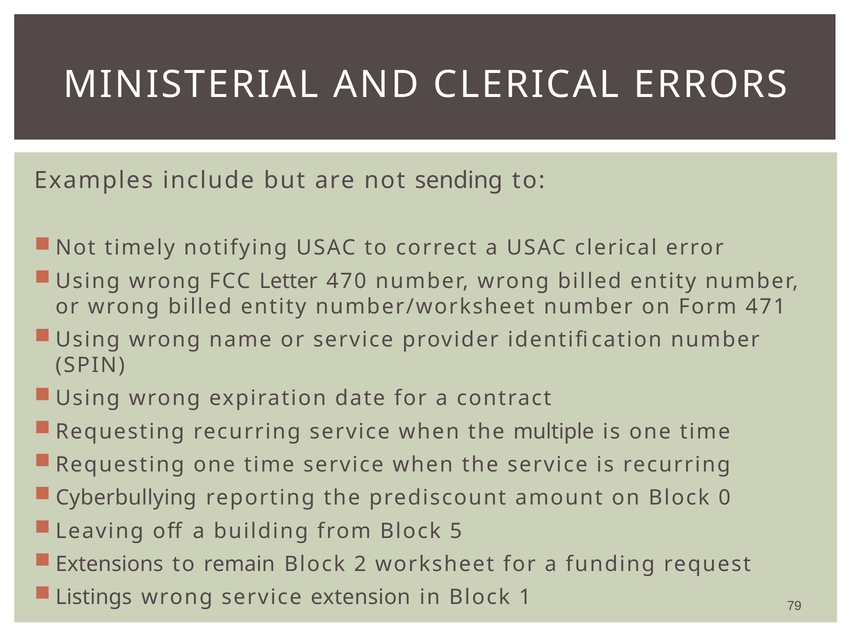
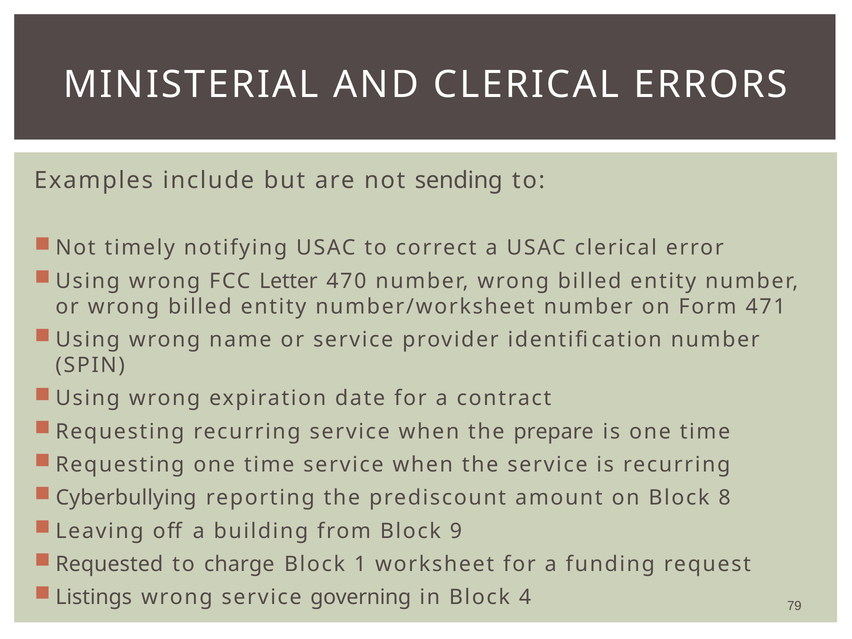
multiple: multiple -> prepare (554, 432)
0: 0 -> 8 (725, 498)
5: 5 -> 9 (456, 531)
Extensions: Extensions -> Requested (109, 564)
remain: remain -> charge (239, 564)
2: 2 -> 1 (360, 564)
extension: extension -> governing (361, 597)
1: 1 -> 4 (525, 597)
